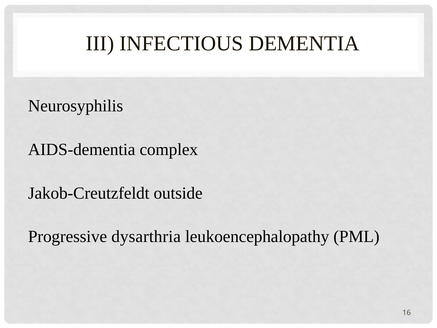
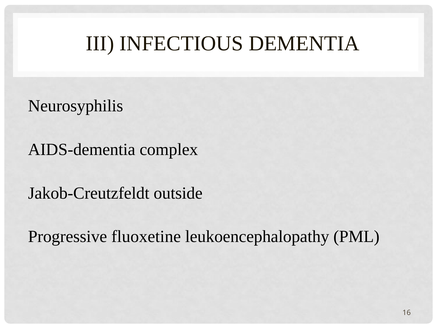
dysarthria: dysarthria -> fluoxetine (146, 237)
